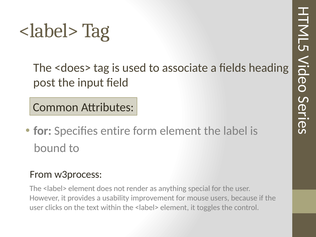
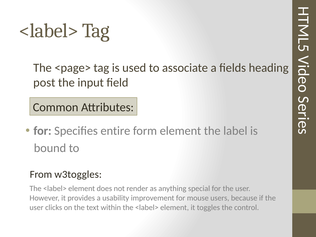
<does>: <does> -> <page> (73, 68)
w3process: w3process -> w3toggles (78, 174)
